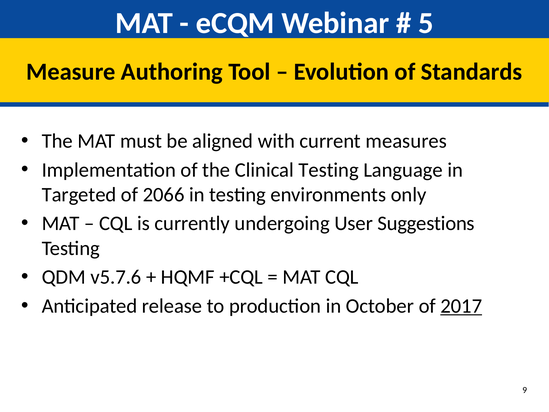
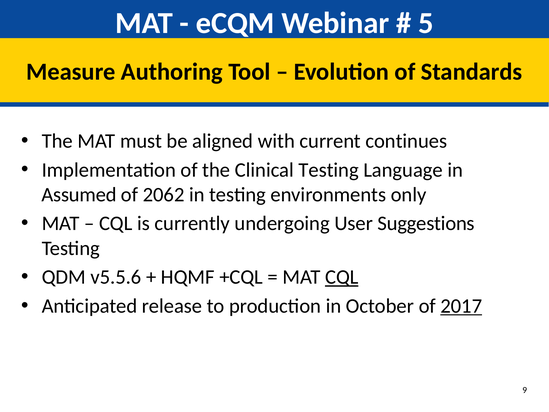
measures: measures -> continues (406, 141)
Targeted: Targeted -> Assumed (79, 195)
2066: 2066 -> 2062 (164, 195)
v5.7.6: v5.7.6 -> v5.5.6 (116, 277)
CQL underline: none -> present (342, 277)
